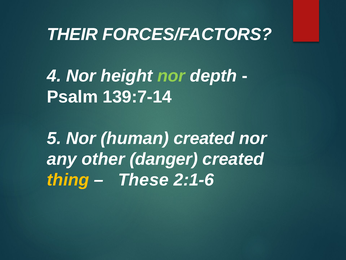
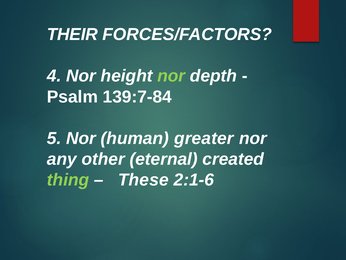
139:7-14: 139:7-14 -> 139:7-84 (137, 97)
human created: created -> greater (204, 138)
danger: danger -> eternal (164, 159)
thing colour: yellow -> light green (68, 180)
